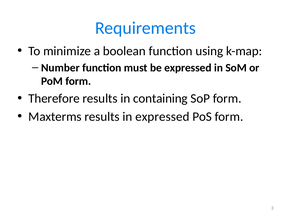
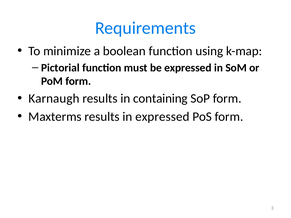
Number: Number -> Pictorial (60, 68)
Therefore: Therefore -> Karnaugh (54, 99)
